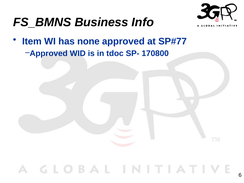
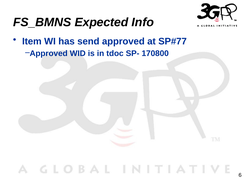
Business: Business -> Expected (101, 22)
none: none -> send (88, 41)
